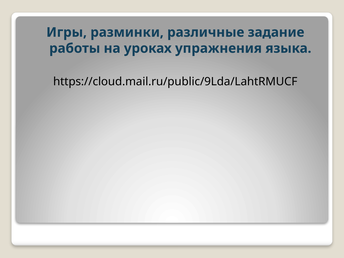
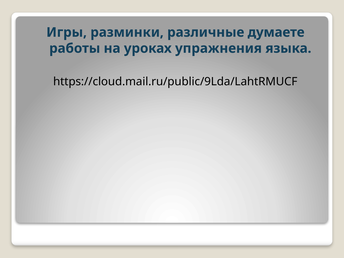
задание: задание -> думаете (276, 32)
